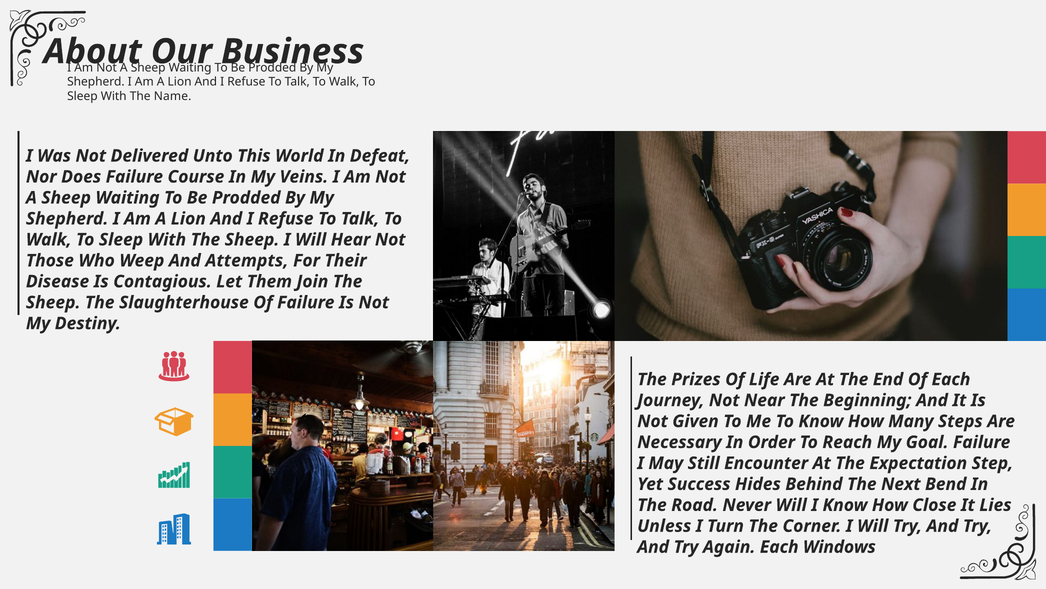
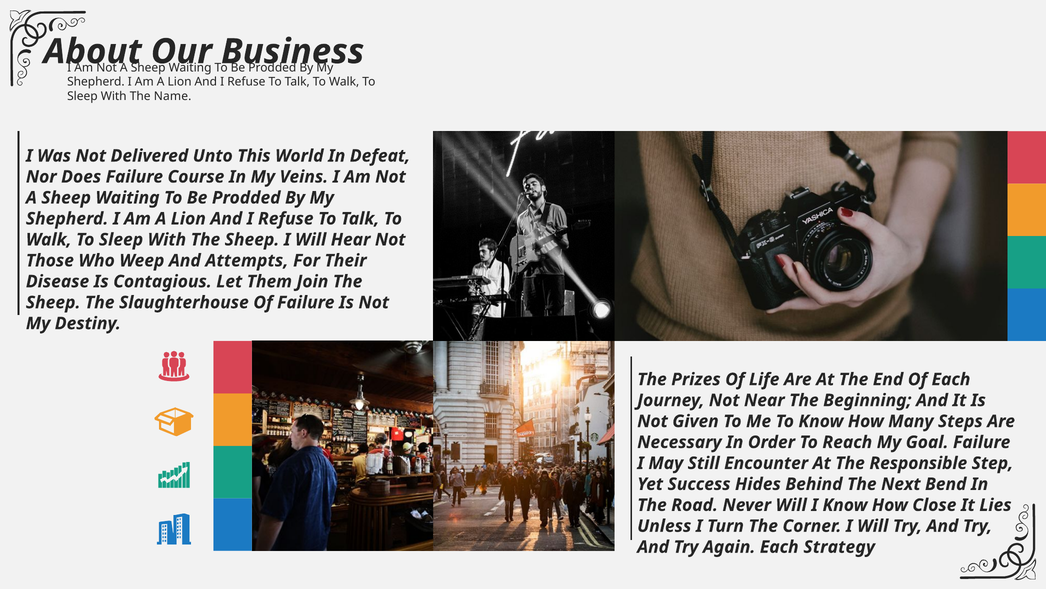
Expectation: Expectation -> Responsible (918, 463)
Windows: Windows -> Strategy (839, 546)
